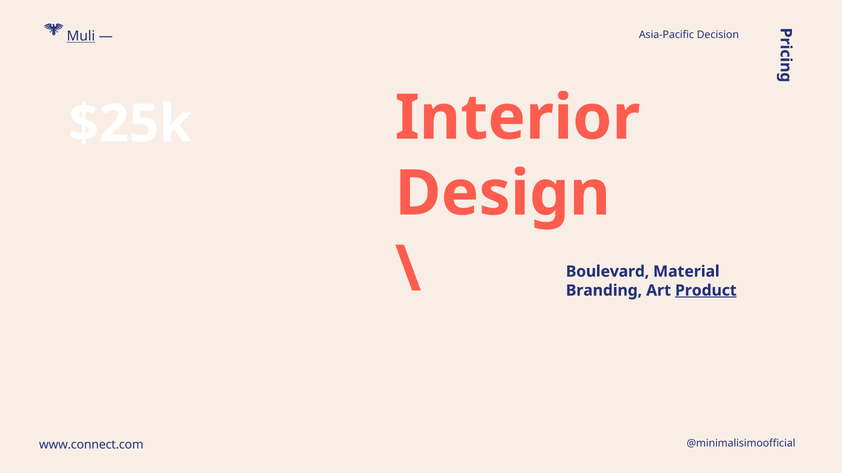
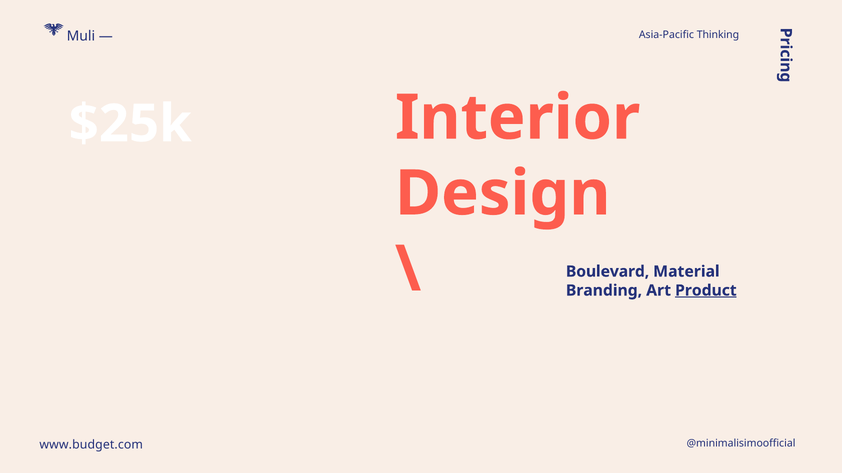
Decision: Decision -> Thinking (718, 35)
Muli underline: present -> none (81, 36)
www.connect.com: www.connect.com -> www.budget.com (91, 445)
